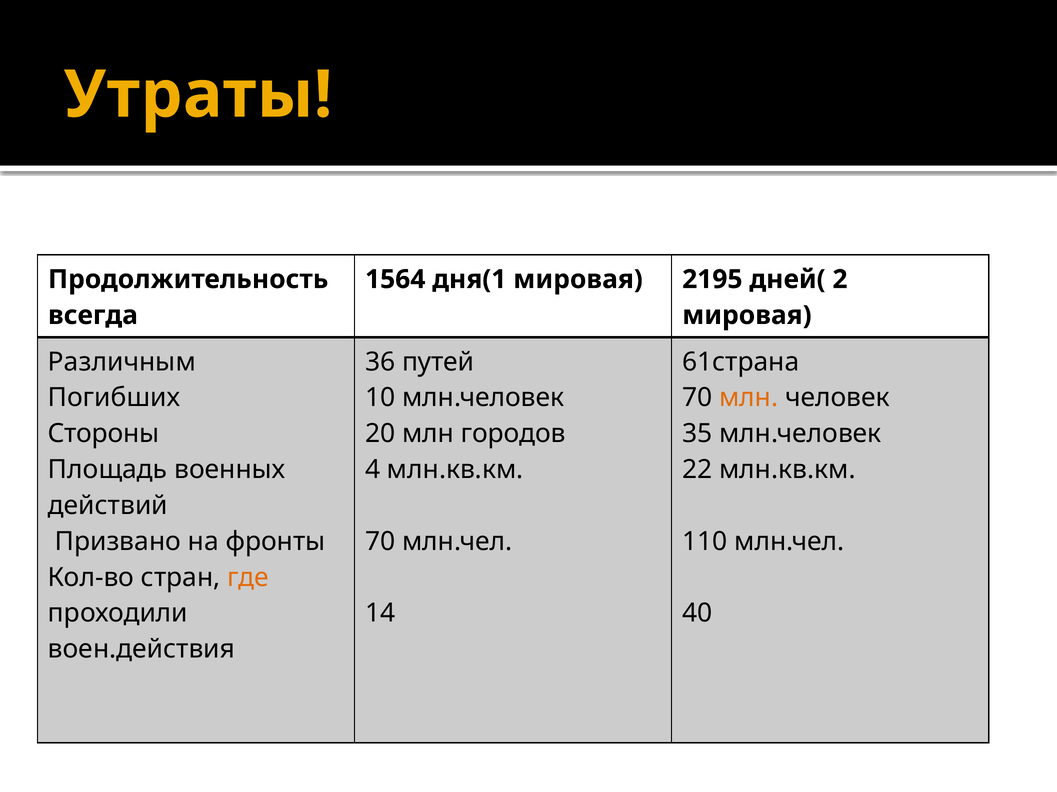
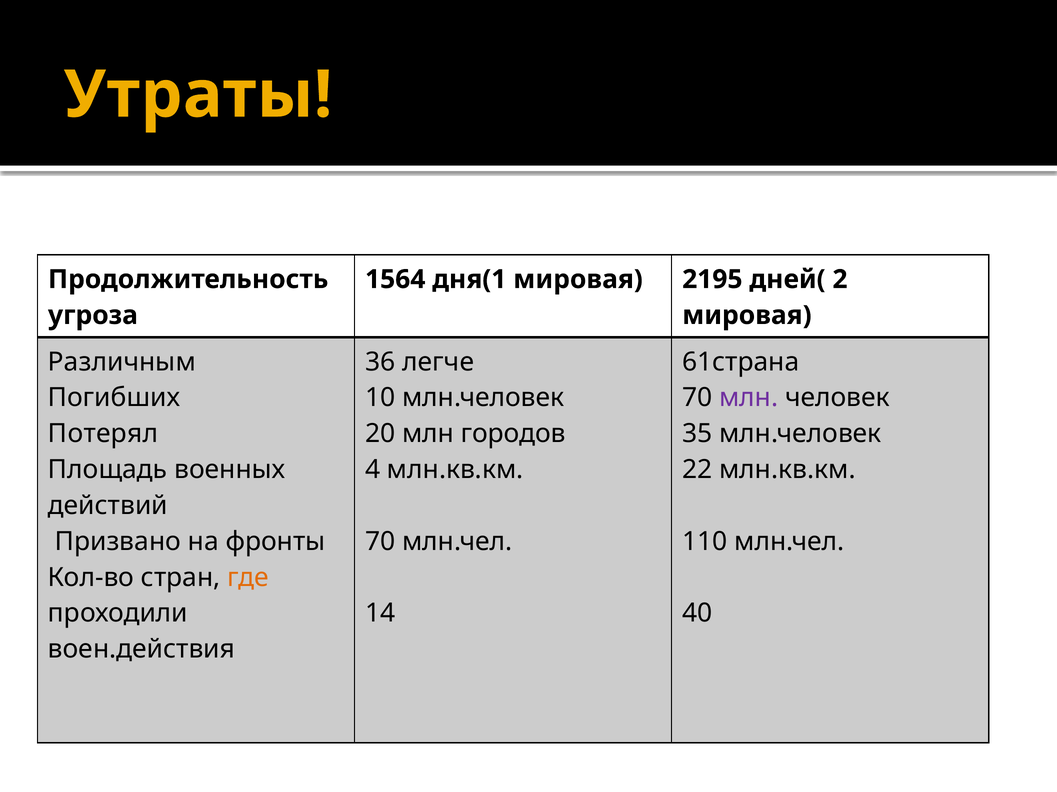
всегда: всегда -> угроза (93, 316)
путей: путей -> легче (438, 362)
млн colour: orange -> purple (749, 398)
Стороны: Стороны -> Потерял (103, 434)
